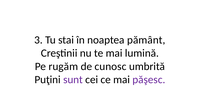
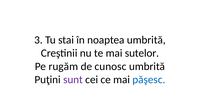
noaptea pământ: pământ -> umbrită (146, 40)
lumină: lumină -> sutelor (142, 53)
păşesc colour: purple -> blue (149, 80)
